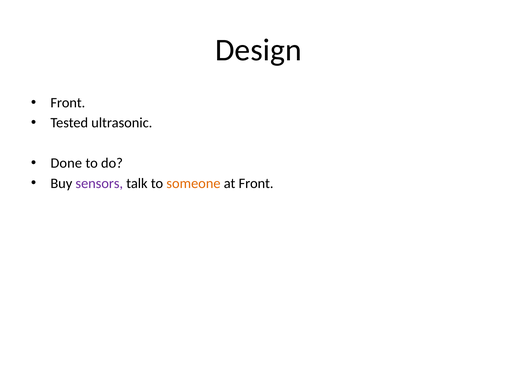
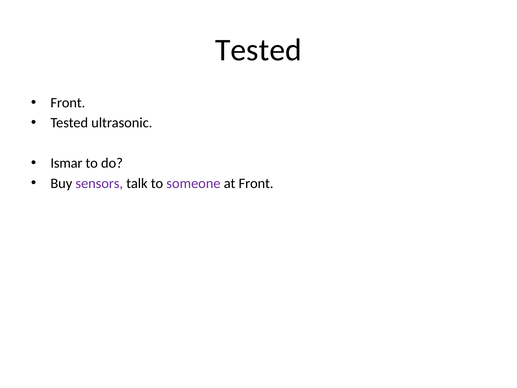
Design: Design -> Tested (258, 50)
Done: Done -> Ismar (66, 163)
someone colour: orange -> purple (193, 183)
